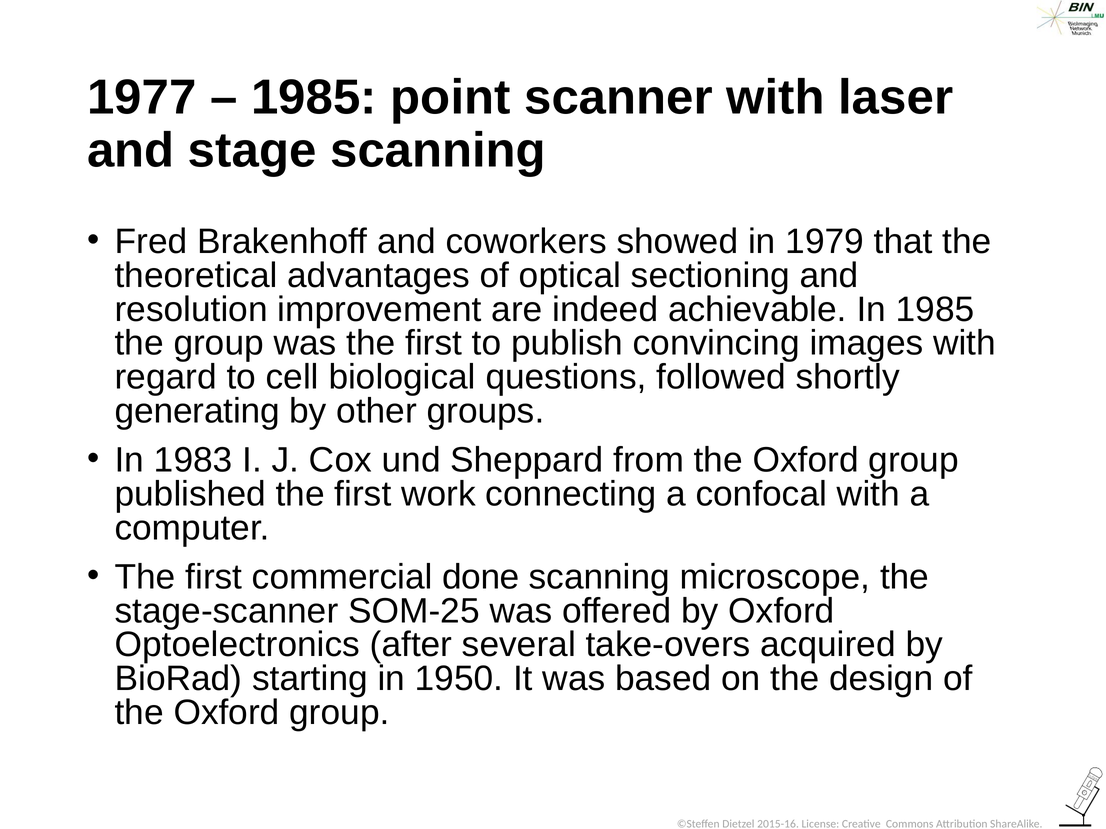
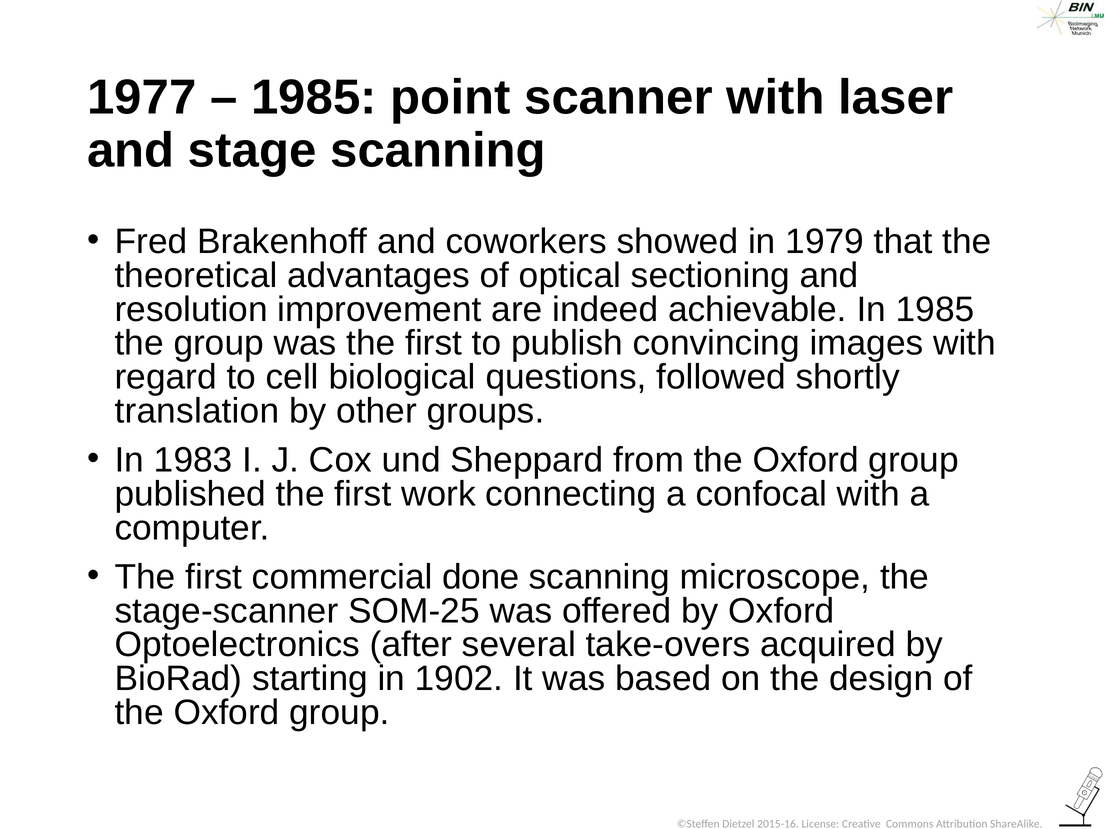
generating: generating -> translation (197, 411)
1950: 1950 -> 1902 (459, 679)
